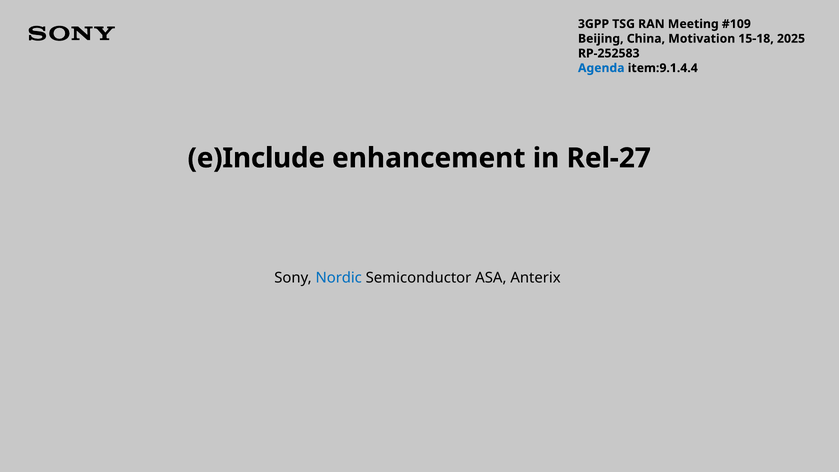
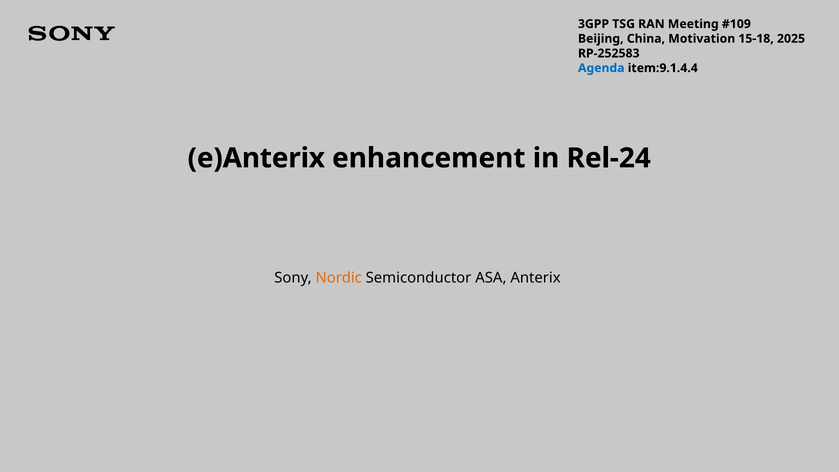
e)Include: e)Include -> e)Anterix (256, 158)
Rel-27: Rel-27 -> Rel-24 (609, 158)
Nordic colour: blue -> orange (339, 278)
